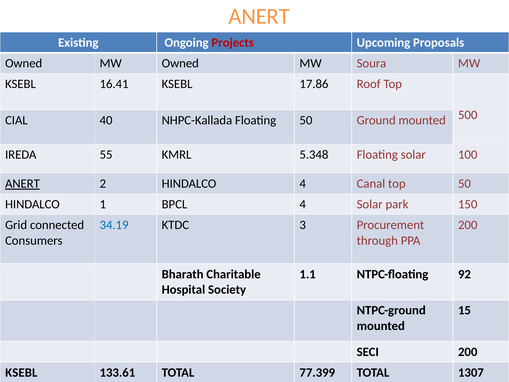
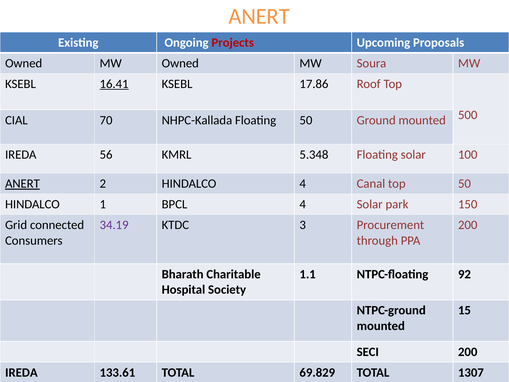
16.41 underline: none -> present (114, 84)
40: 40 -> 70 (106, 120)
55: 55 -> 56 (106, 155)
34.19 colour: blue -> purple (114, 225)
KSEBL: KSEBL -> IREDA (21, 372)
77.399: 77.399 -> 69.829 (317, 372)
